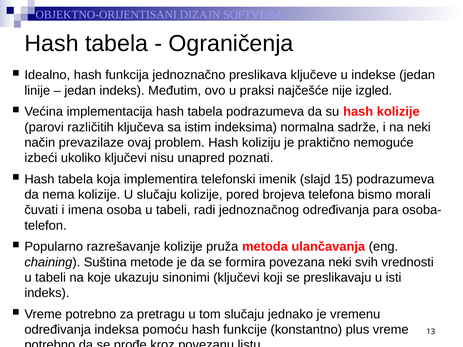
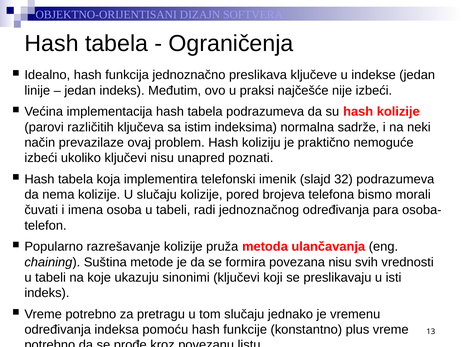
nije izgled: izgled -> izbeći (374, 91)
15: 15 -> 32 (343, 179)
povezana neki: neki -> nisu (340, 262)
